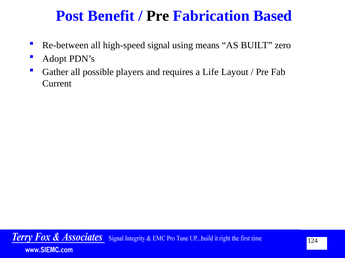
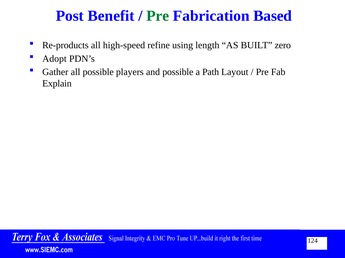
Pre colour: black -> green (158, 16)
Re-between: Re-between -> Re-products (65, 45)
signal: signal -> refine (159, 45)
means: means -> length (207, 45)
and requires: requires -> possible (178, 72)
Life: Life -> Path (211, 72)
Current: Current -> Explain (57, 84)
